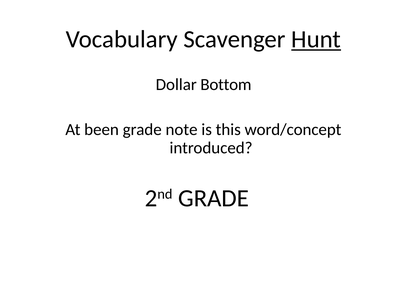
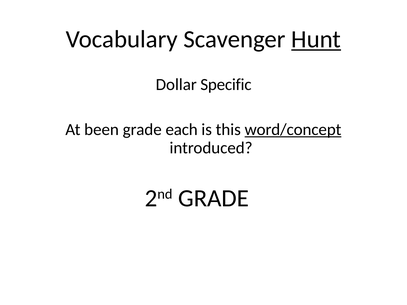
Bottom: Bottom -> Specific (226, 85)
note: note -> each (182, 130)
word/concept underline: none -> present (293, 130)
